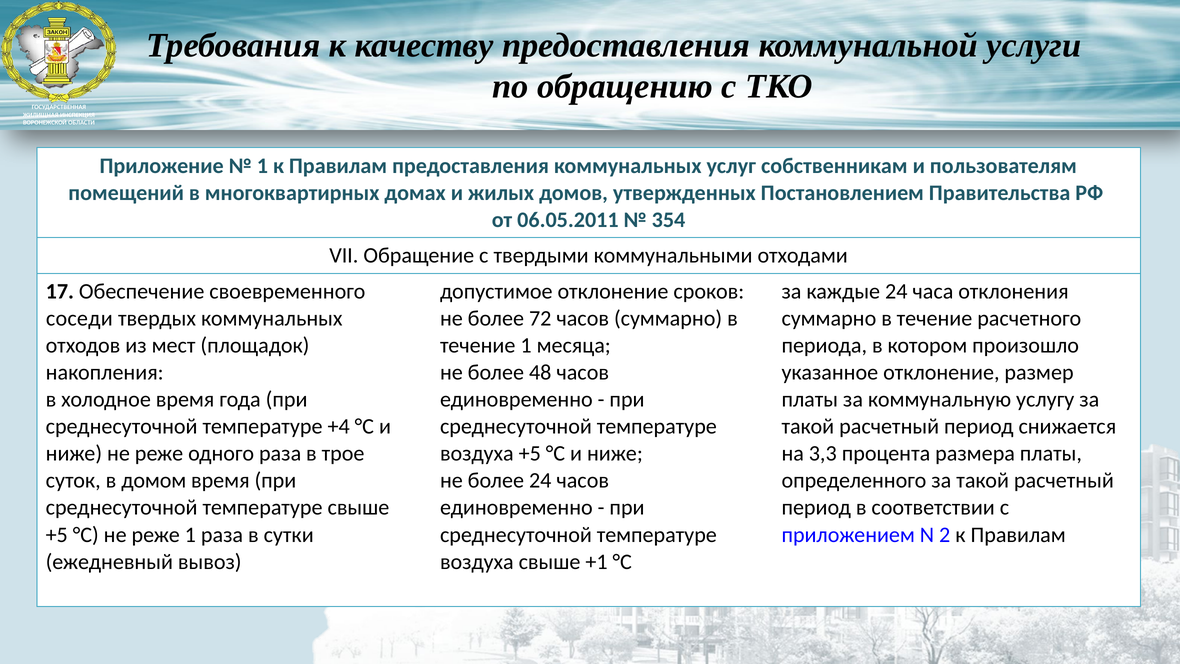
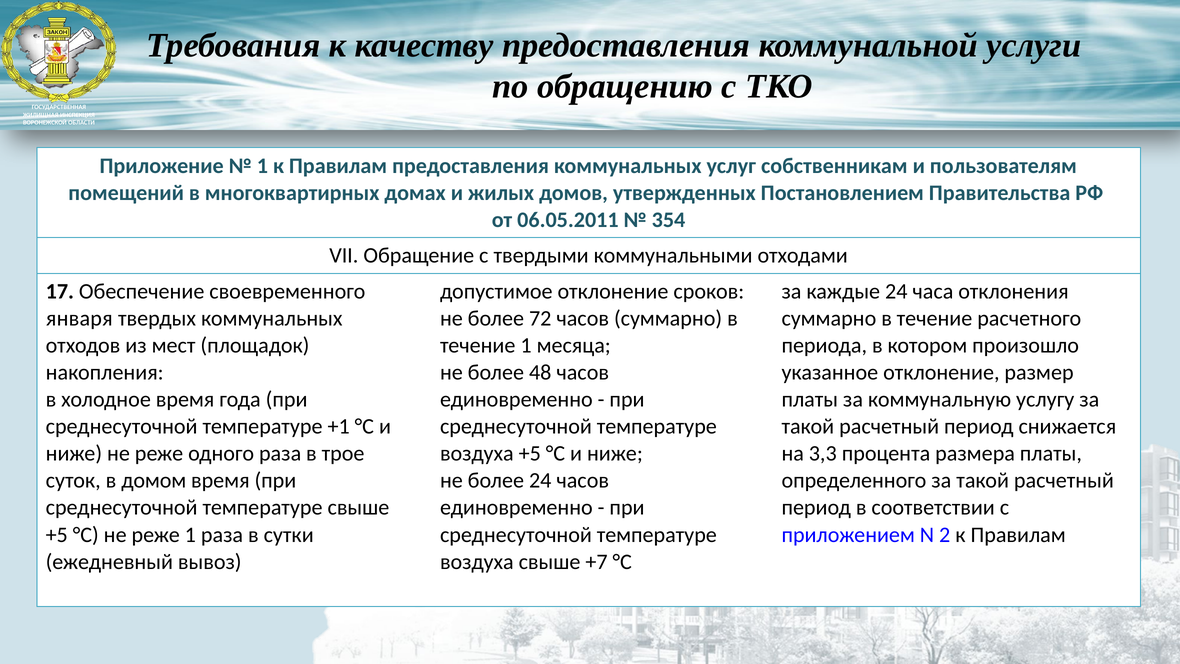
соседи: соседи -> января (79, 318)
+4: +4 -> +1 (339, 426)
+1: +1 -> +7 (597, 561)
